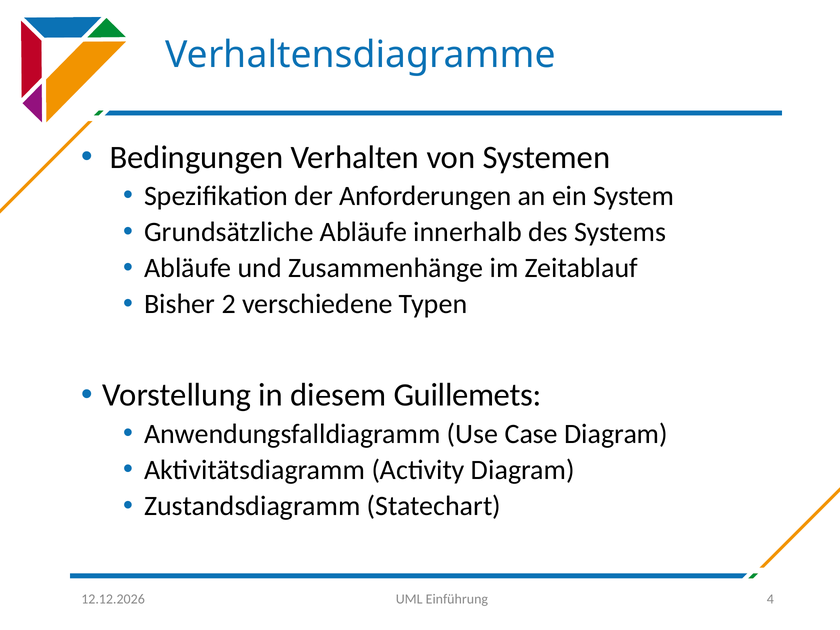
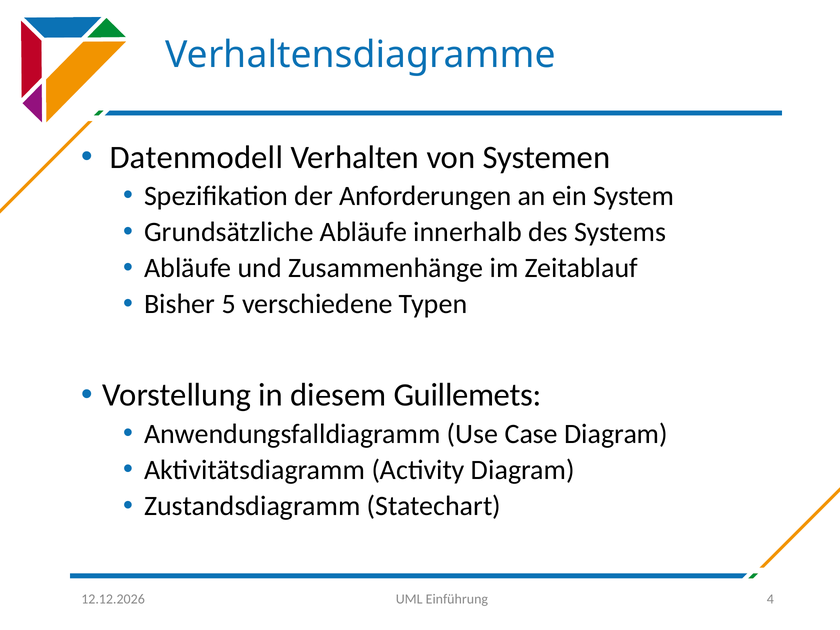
Bedingungen: Bedingungen -> Datenmodell (196, 157)
2: 2 -> 5 (229, 304)
